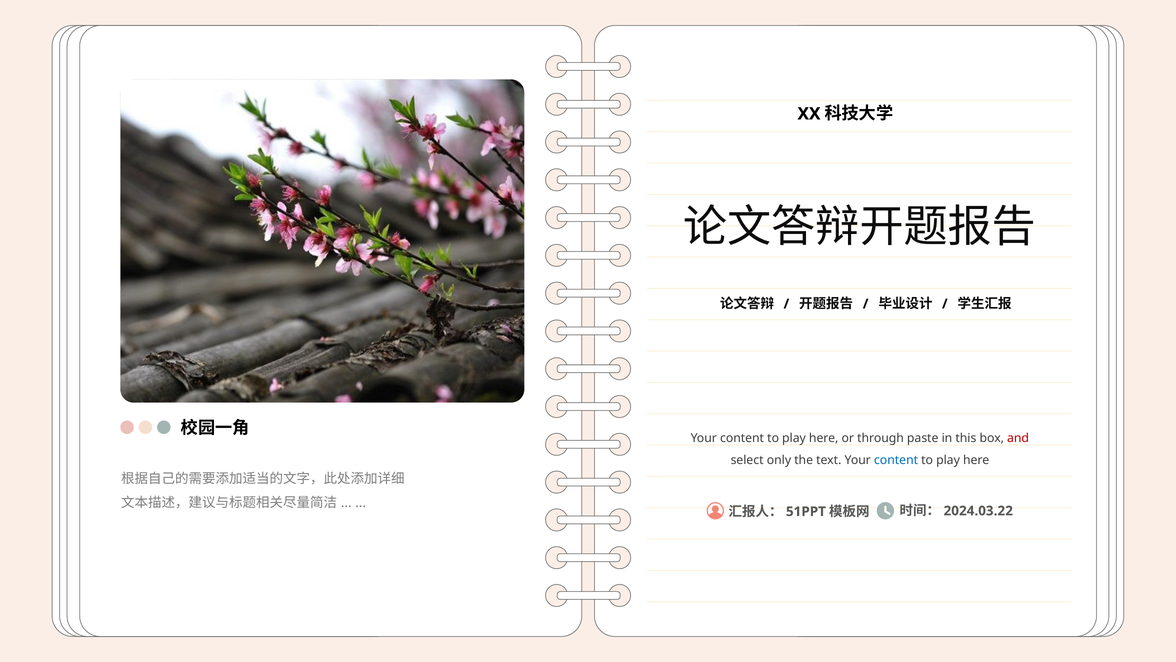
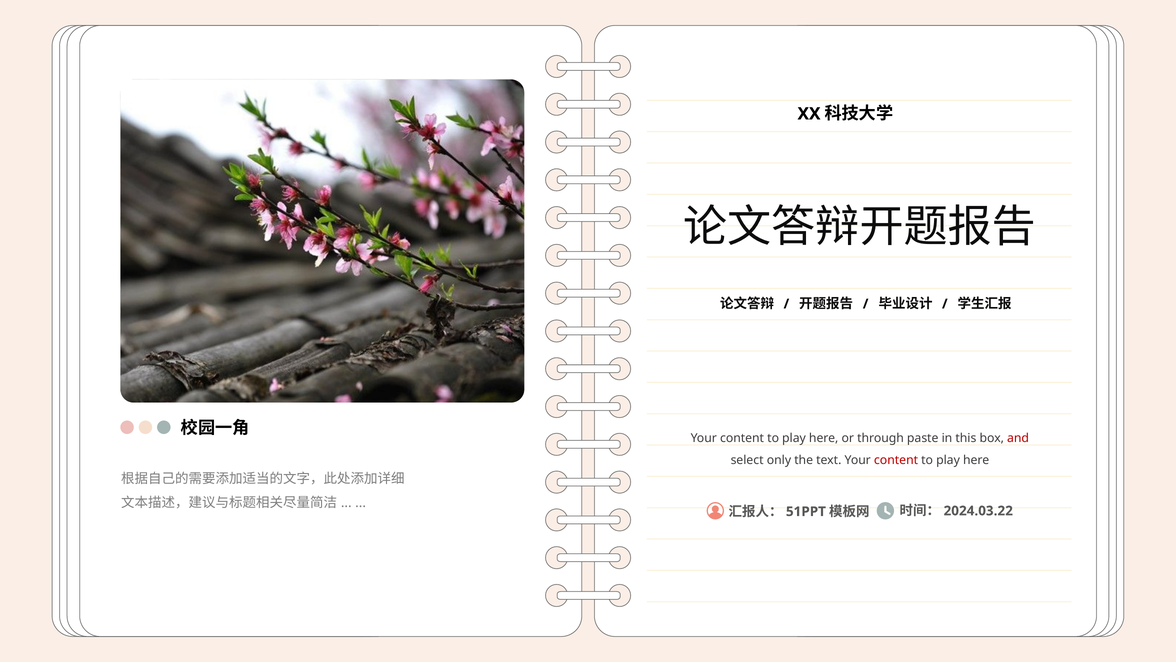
content colour: blue -> red (896, 460)
